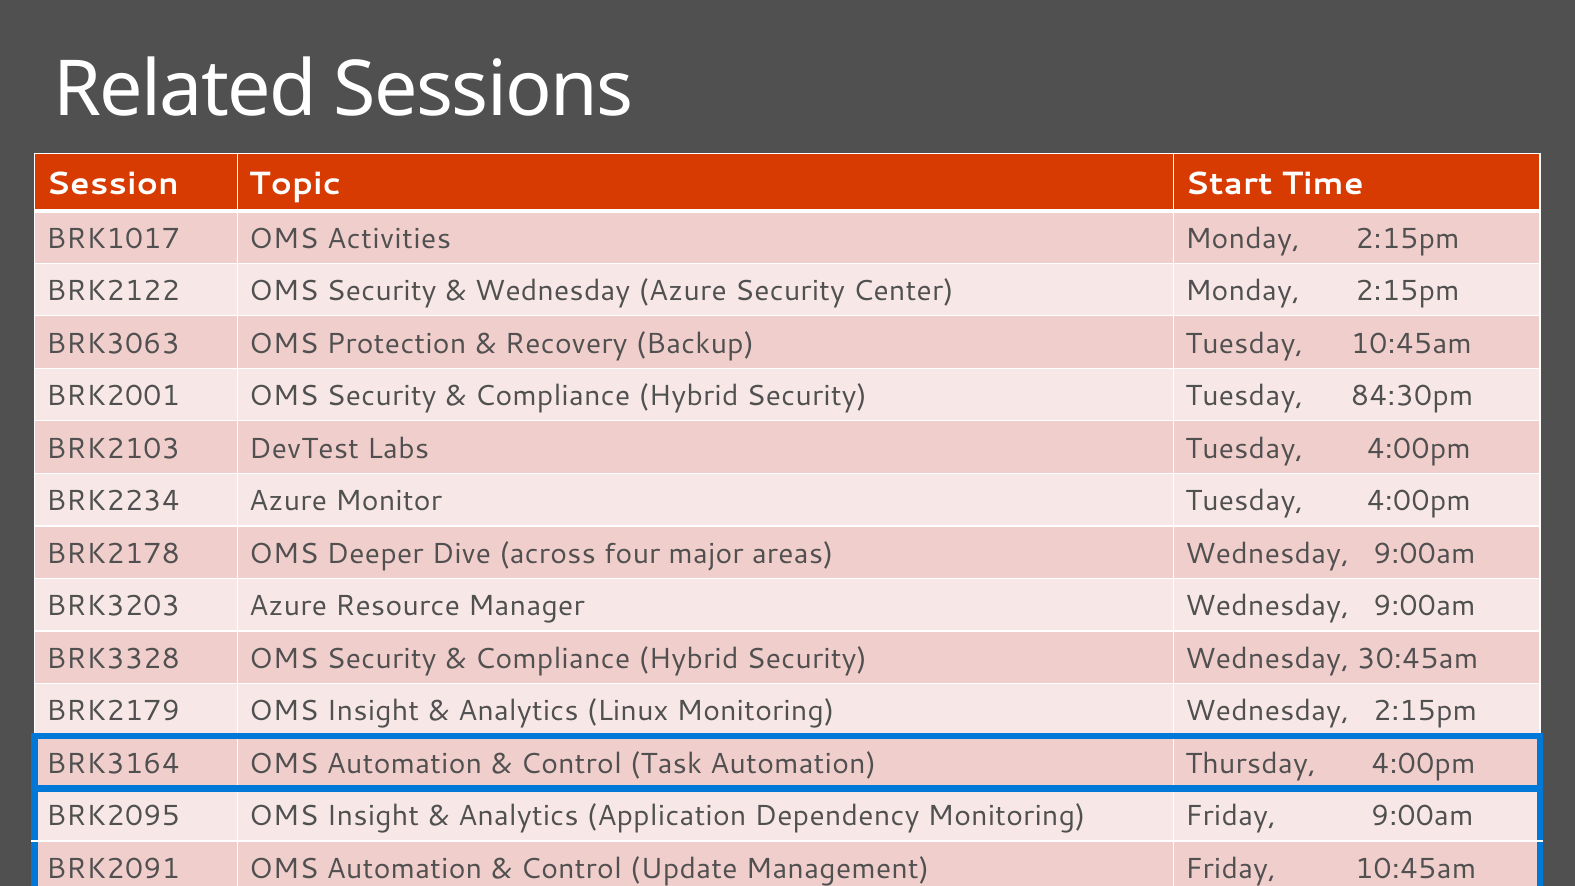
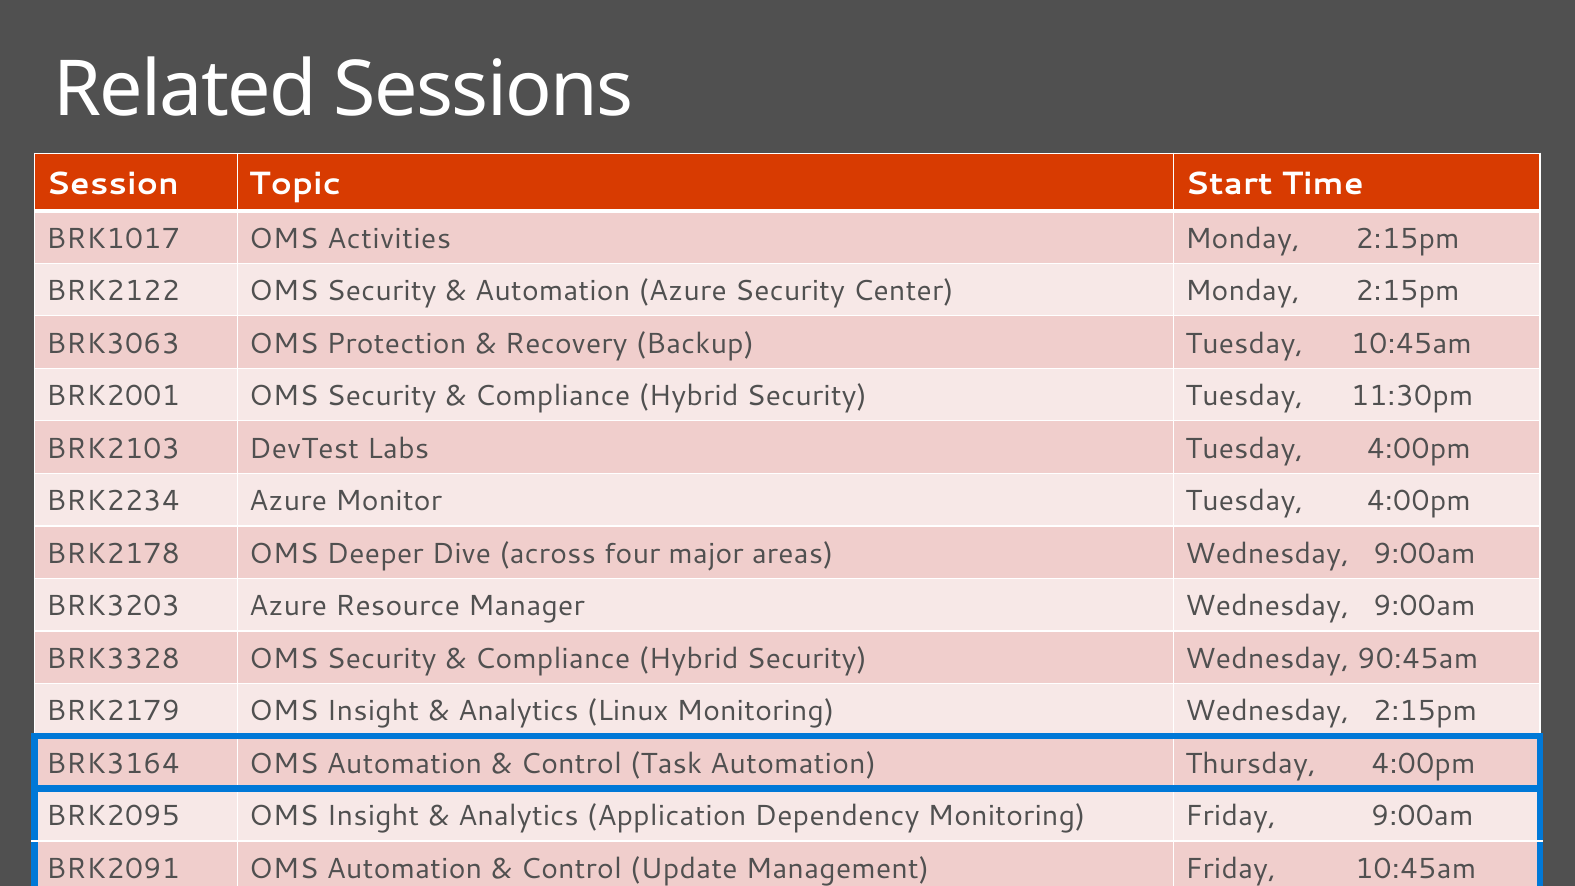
Wednesday: Wednesday -> Automation (553, 291)
84:30pm: 84:30pm -> 11:30pm (1412, 396)
30:45am: 30:45am -> 90:45am (1418, 659)
